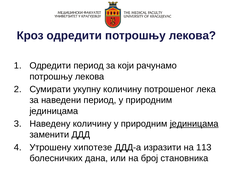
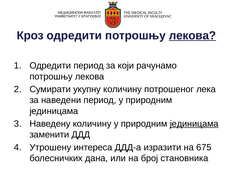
лекова underline: none -> present (192, 35)
хипотезе: хипотезе -> интереса (93, 147)
113: 113 -> 675 (204, 147)
